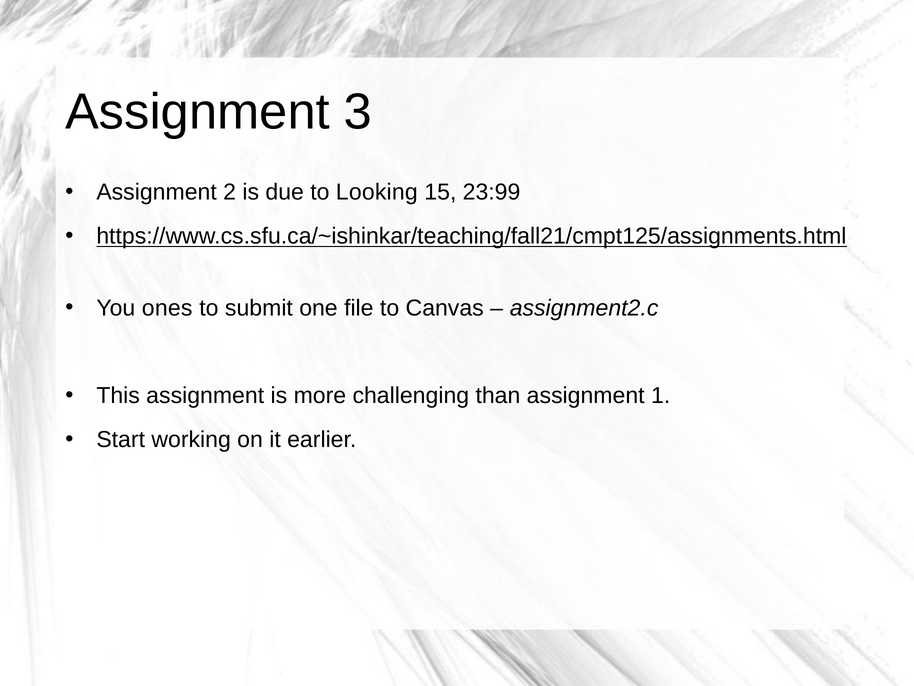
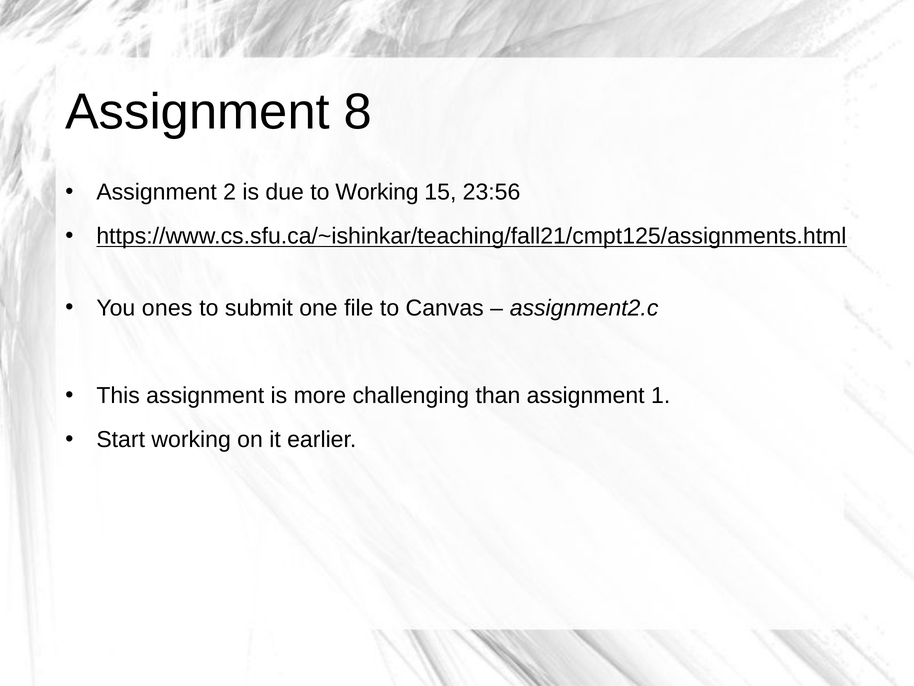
3: 3 -> 8 (358, 112)
to Looking: Looking -> Working (377, 192)
23:99: 23:99 -> 23:56 (492, 192)
